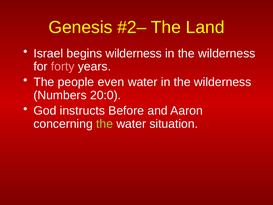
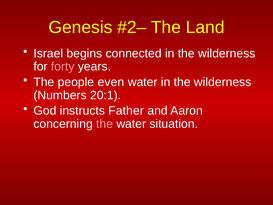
begins wilderness: wilderness -> connected (134, 53)
20:0: 20:0 -> 20:1 (106, 95)
Before: Before -> Father (126, 111)
the colour: light green -> pink (105, 124)
